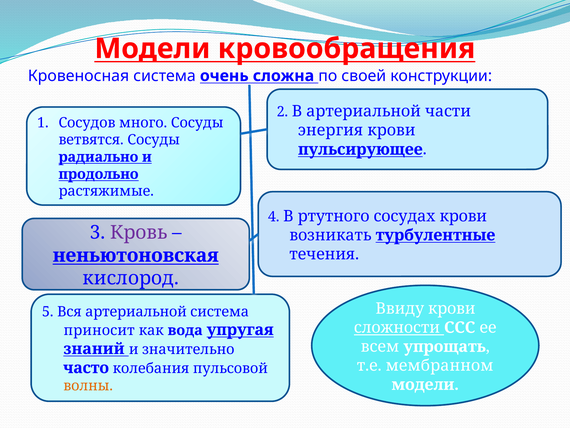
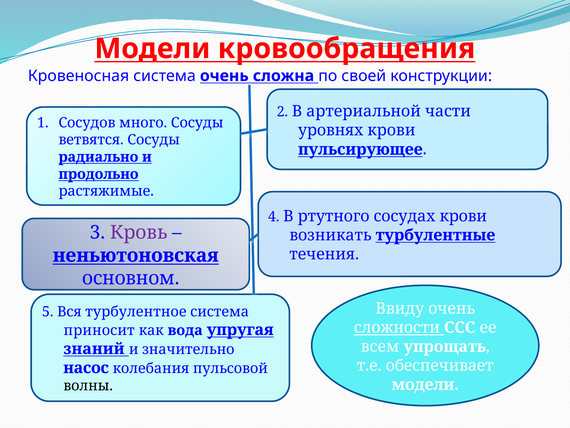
энергия: энергия -> уровнях (331, 130)
кислород: кислород -> основном (131, 278)
Ввиду крови: крови -> очень (452, 308)
Вся артериальной: артериальной -> турбулентное (136, 311)
мембранном: мембранном -> обеспечивает (440, 365)
часто: часто -> насос (86, 367)
волны colour: orange -> black (88, 385)
